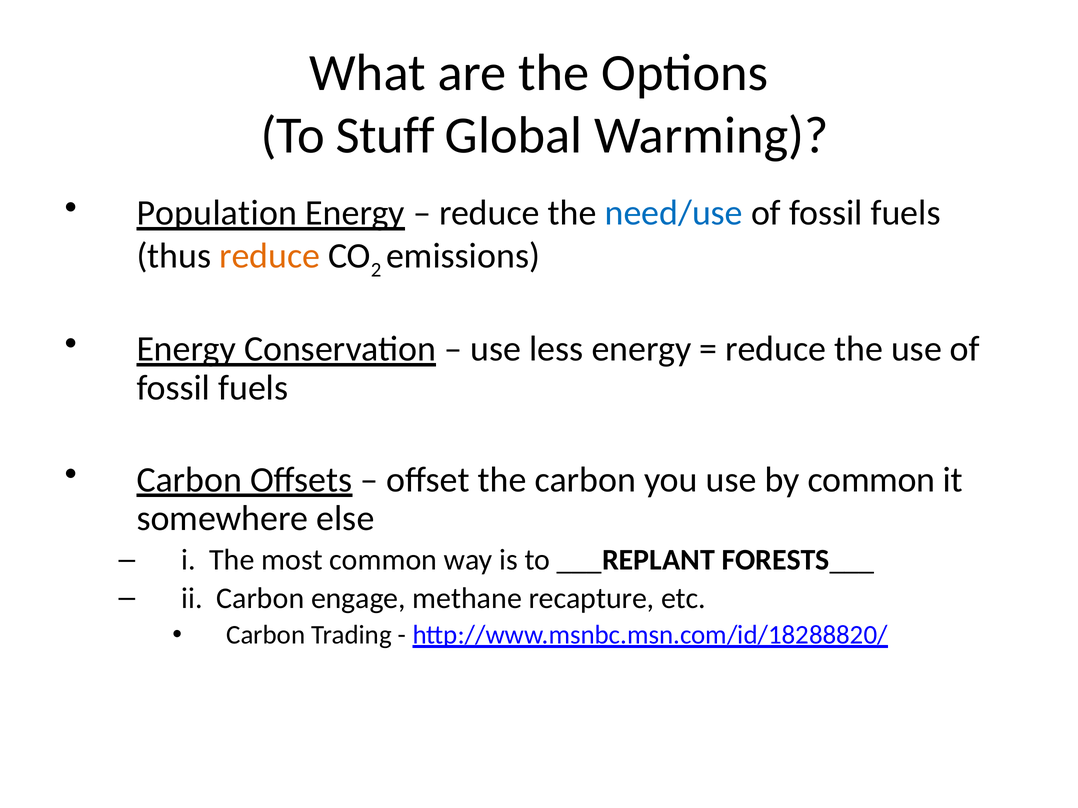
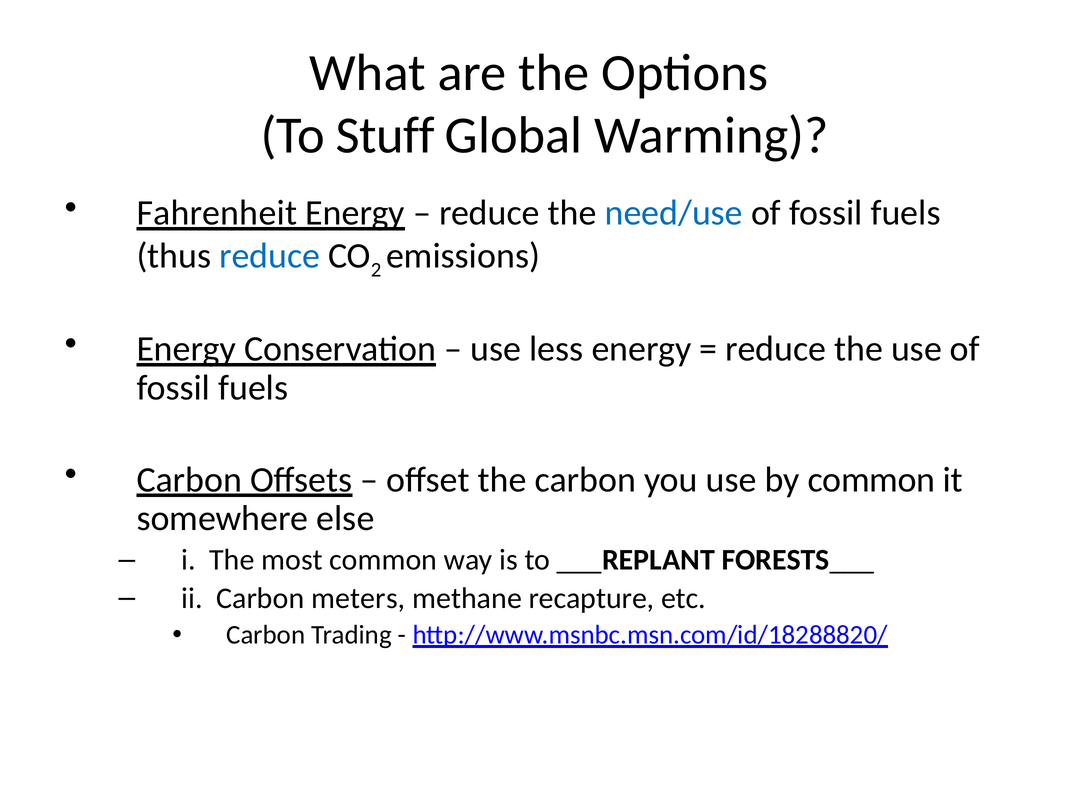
Population: Population -> Fahrenheit (217, 213)
reduce colour: orange -> blue (270, 256)
engage: engage -> meters (358, 599)
